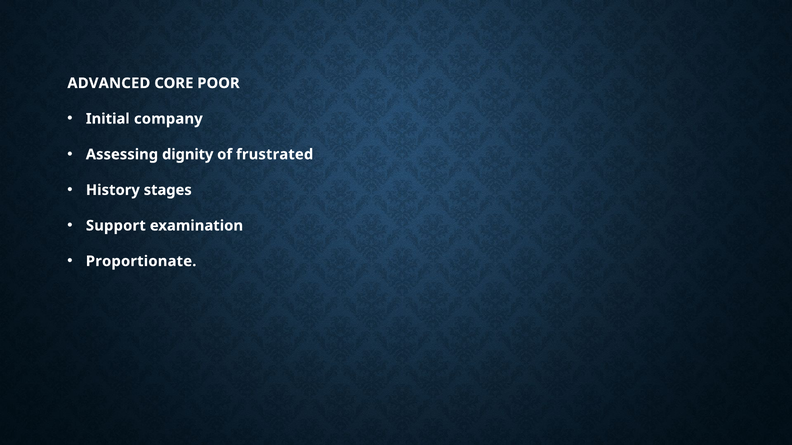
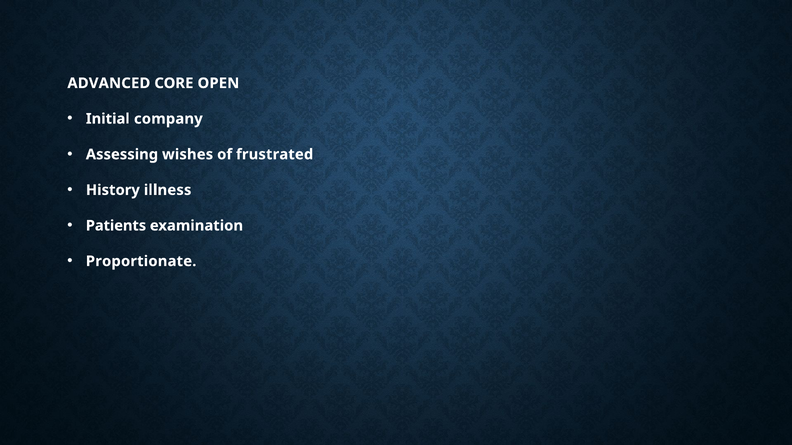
POOR: POOR -> OPEN (218, 83)
dignity: dignity -> wishes (188, 155)
stages: stages -> illness (168, 190)
Support: Support -> Patients (116, 226)
